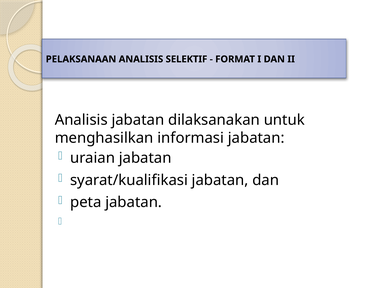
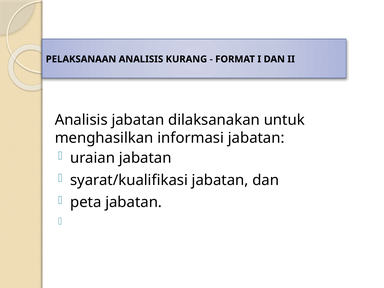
SELEKTIF: SELEKTIF -> KURANG (186, 59)
